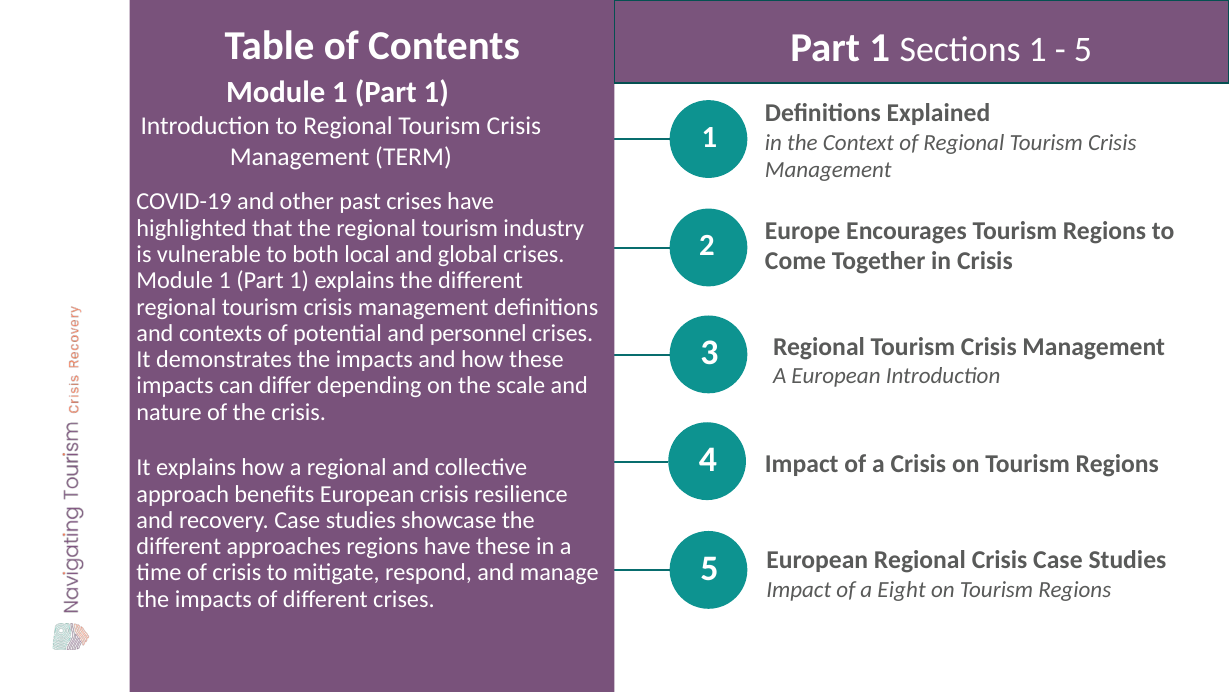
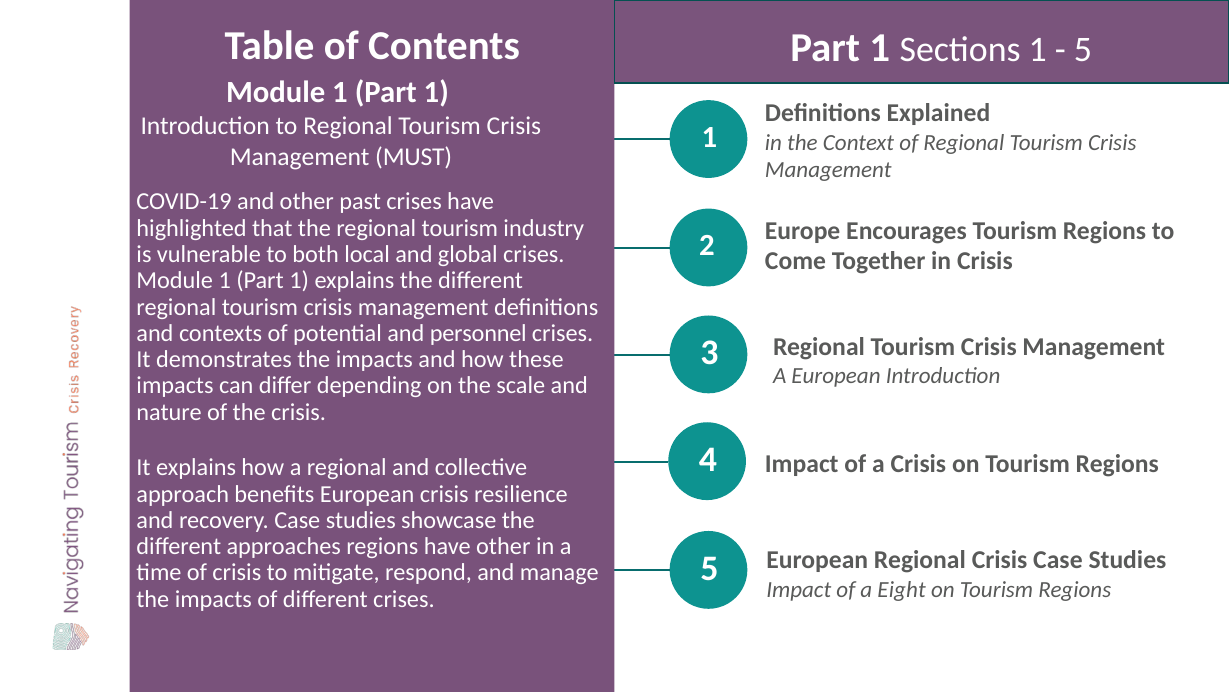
TERM: TERM -> MUST (414, 157)
have these: these -> other (503, 546)
